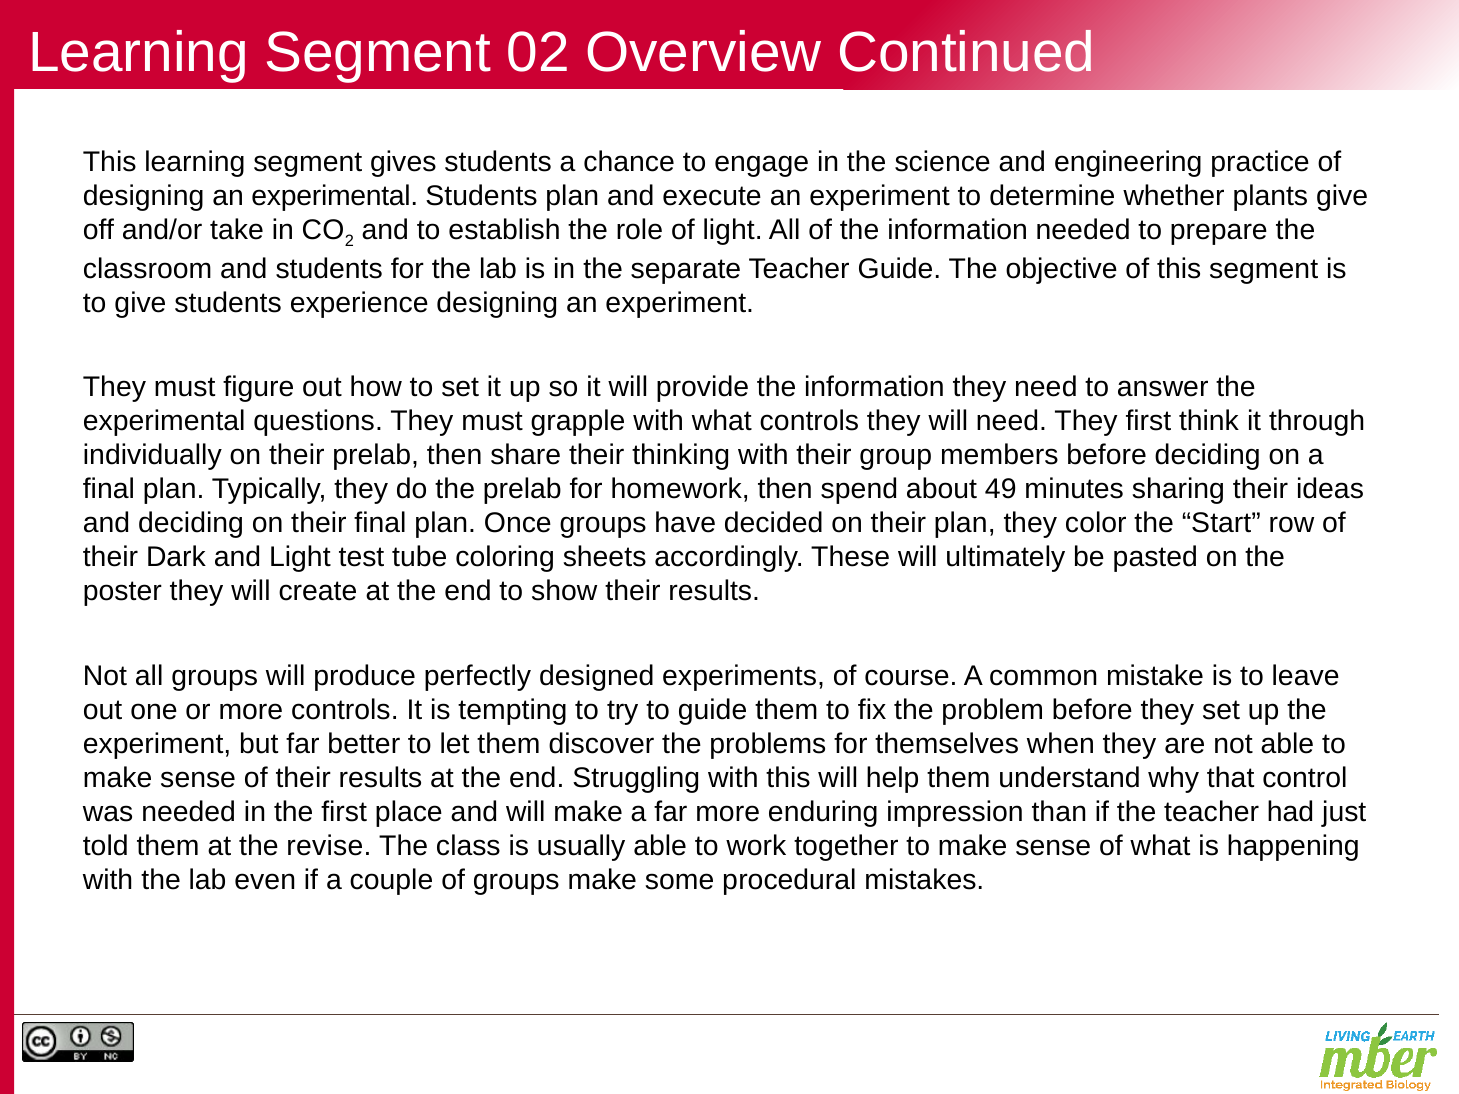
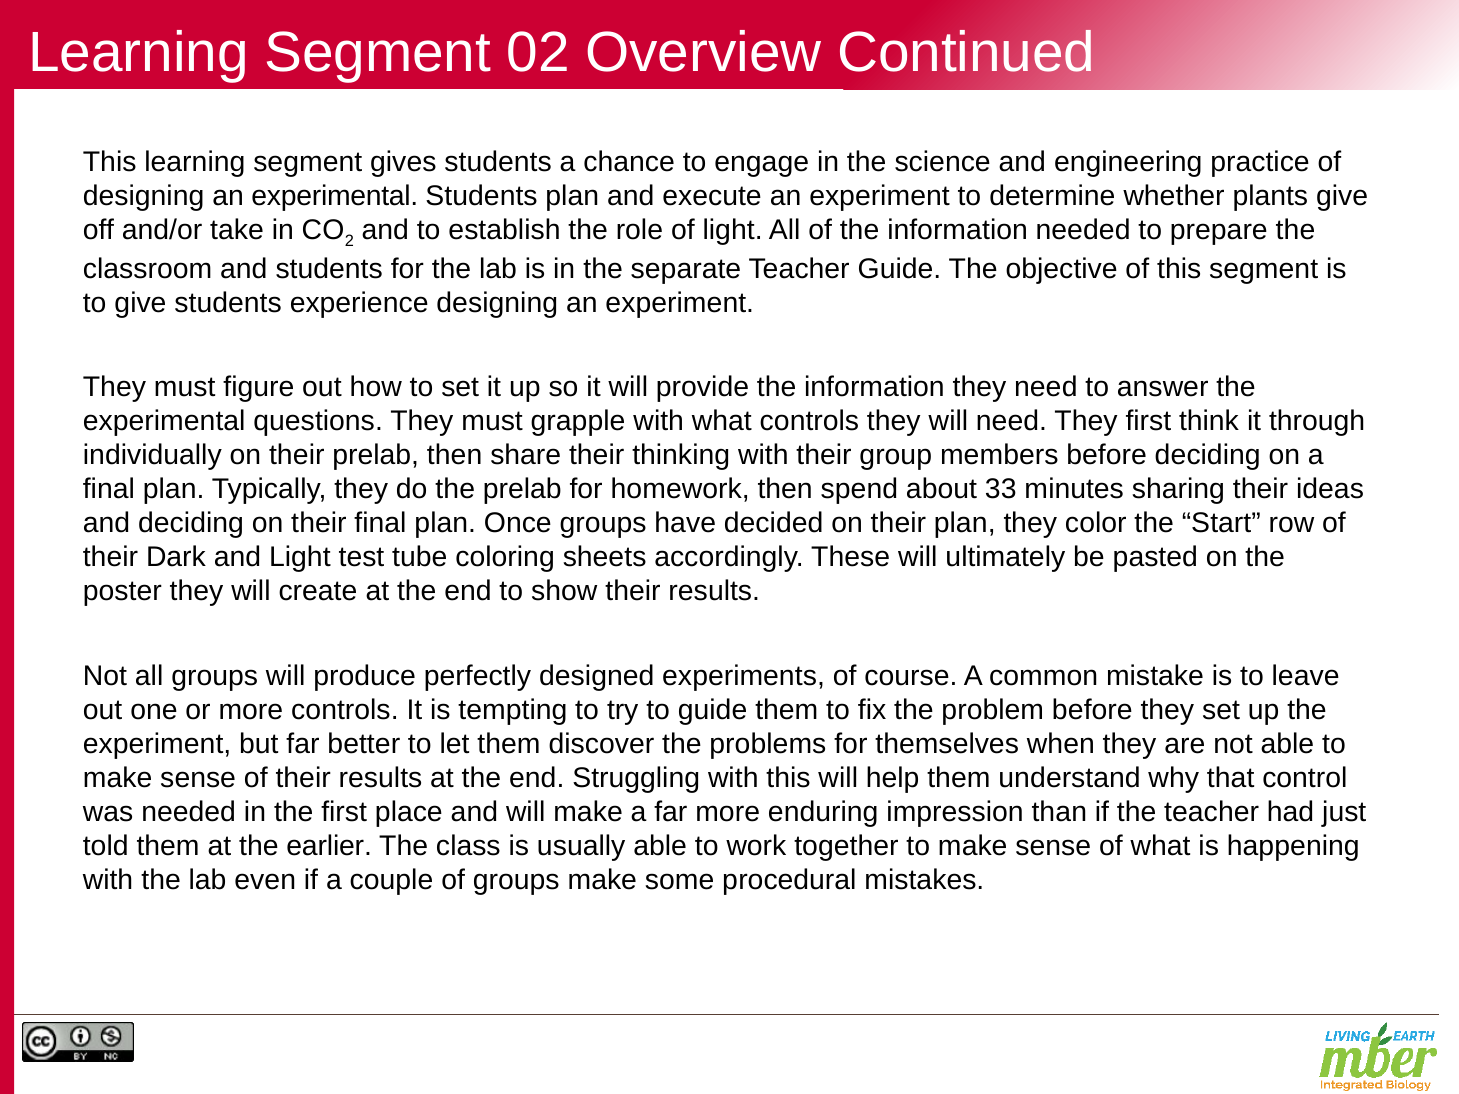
49: 49 -> 33 (1001, 490)
revise: revise -> earlier (329, 846)
